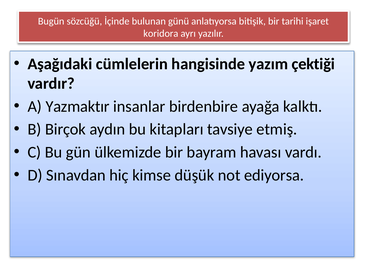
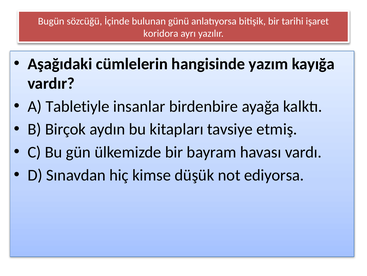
çektiği: çektiği -> kayığa (313, 64)
Yazmaktır: Yazmaktır -> Tabletiyle (78, 106)
